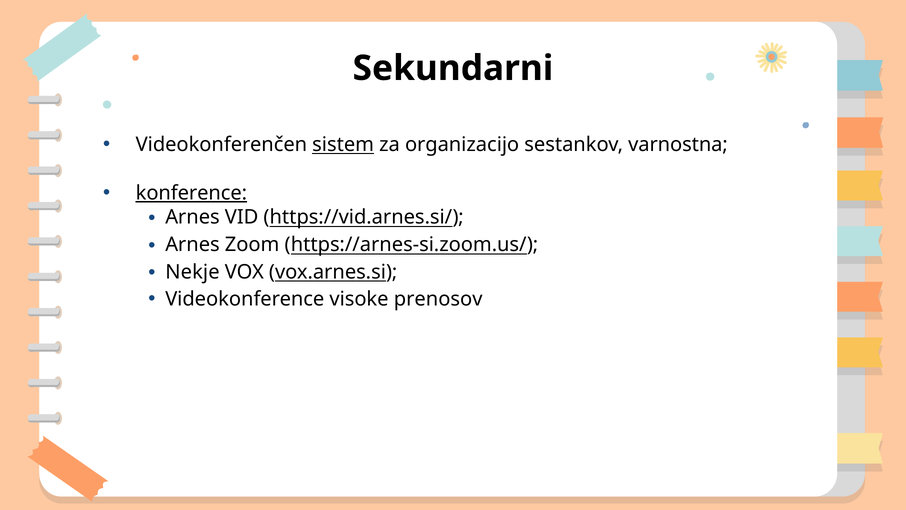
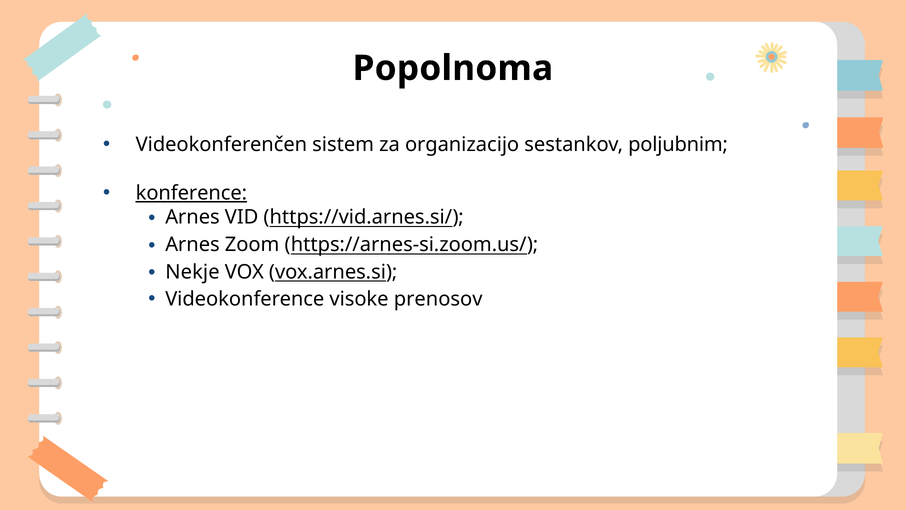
Sekundarni: Sekundarni -> Popolnoma (453, 68)
sistem underline: present -> none (343, 145)
varnostna: varnostna -> poljubnim (678, 145)
